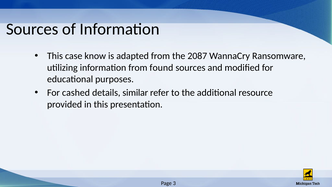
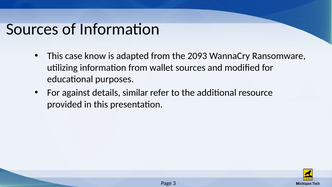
2087: 2087 -> 2093 (197, 56)
found: found -> wallet (161, 67)
cashed: cashed -> against (76, 93)
